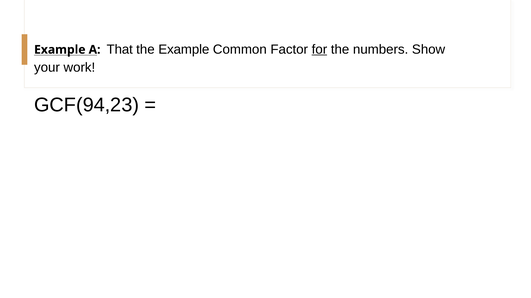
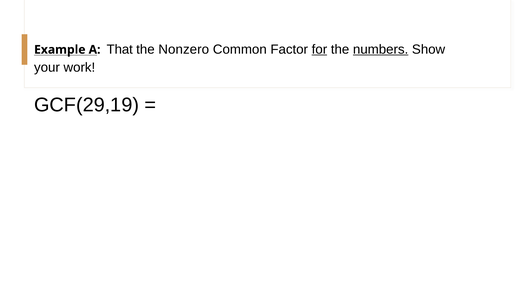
the Example: Example -> Nonzero (184, 49)
numbers underline: none -> present (381, 49)
GCF(94,23: GCF(94,23 -> GCF(29,19 (87, 105)
